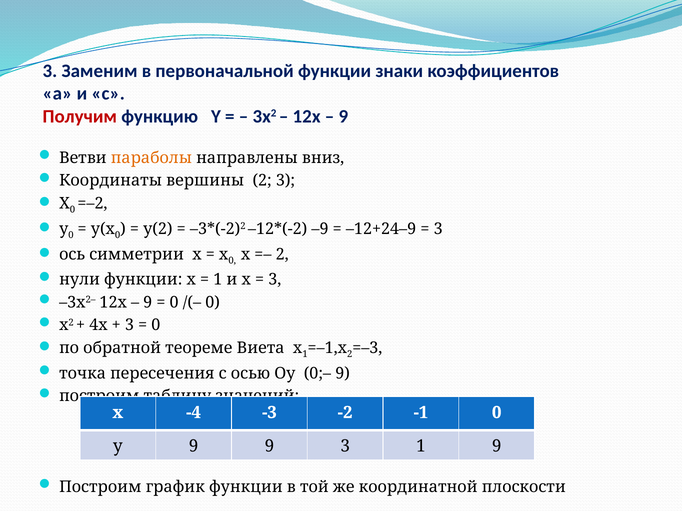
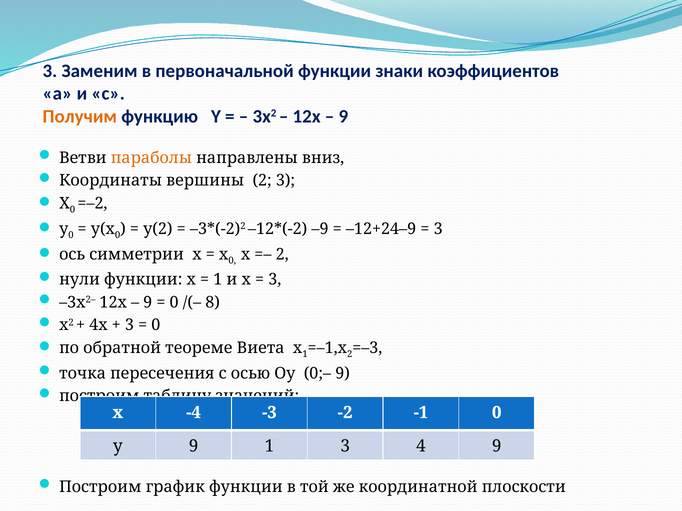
Получим colour: red -> orange (80, 116)
0: 0 -> 8 (213, 303)
9 9: 9 -> 1 (269, 447)
3 1: 1 -> 4 (421, 447)
